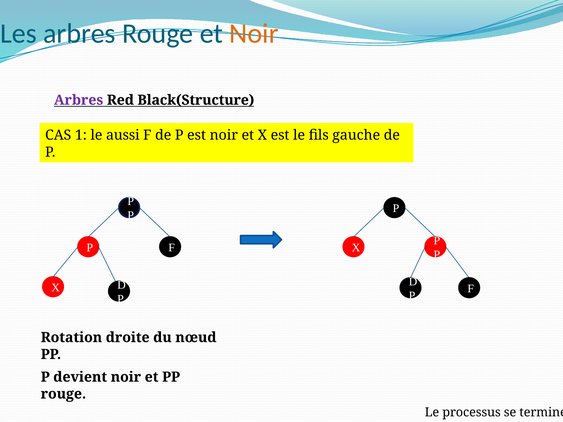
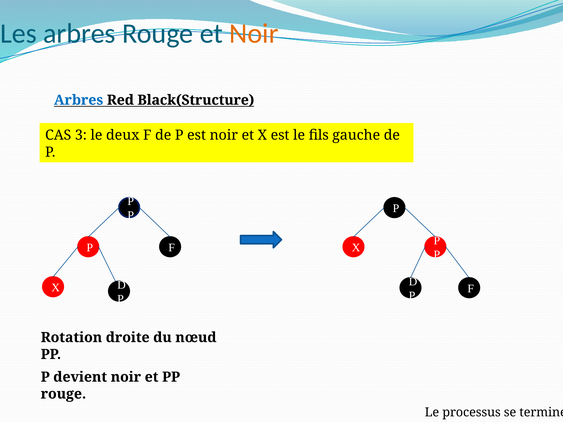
Arbres colour: purple -> blue (79, 100)
1: 1 -> 3 (81, 135)
aussi: aussi -> deux (123, 135)
